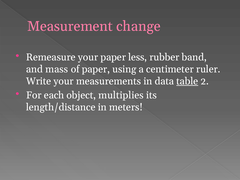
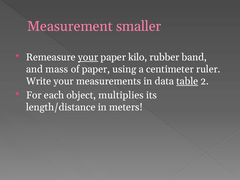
change: change -> smaller (139, 26)
your underline: none -> present (88, 57)
less: less -> kilo (138, 57)
